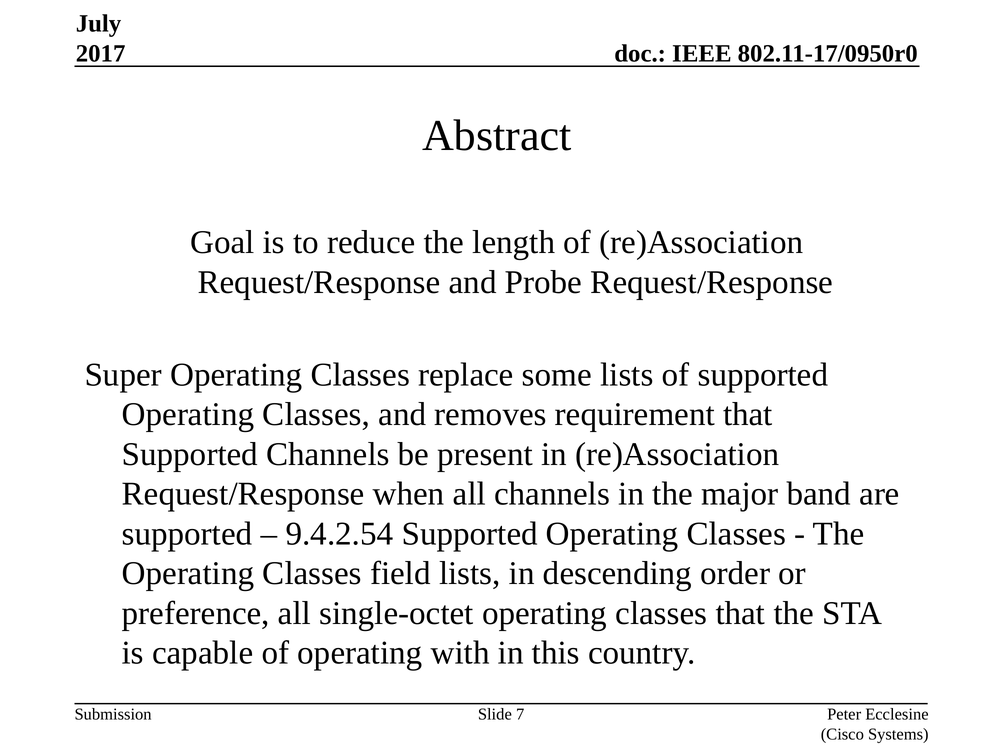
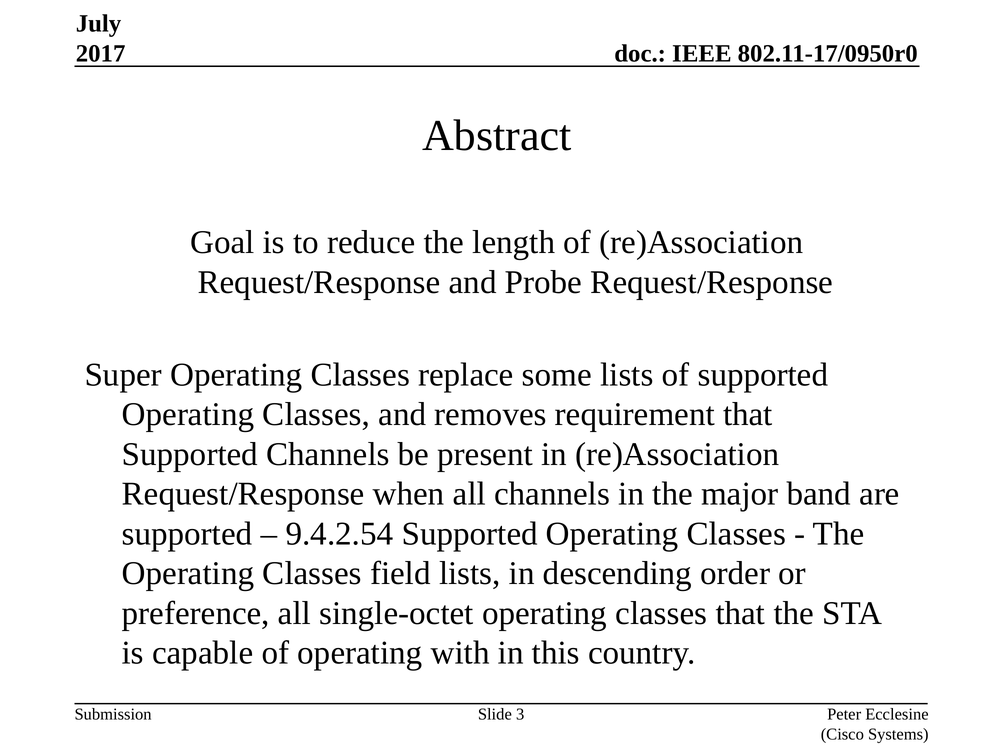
7: 7 -> 3 (520, 715)
